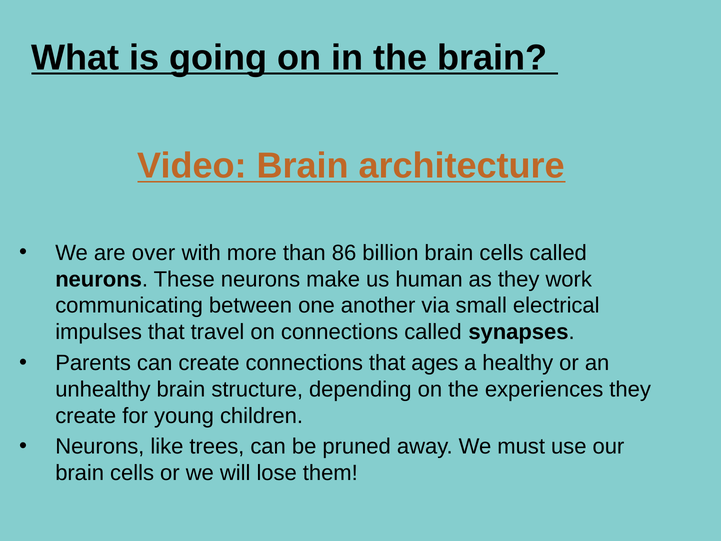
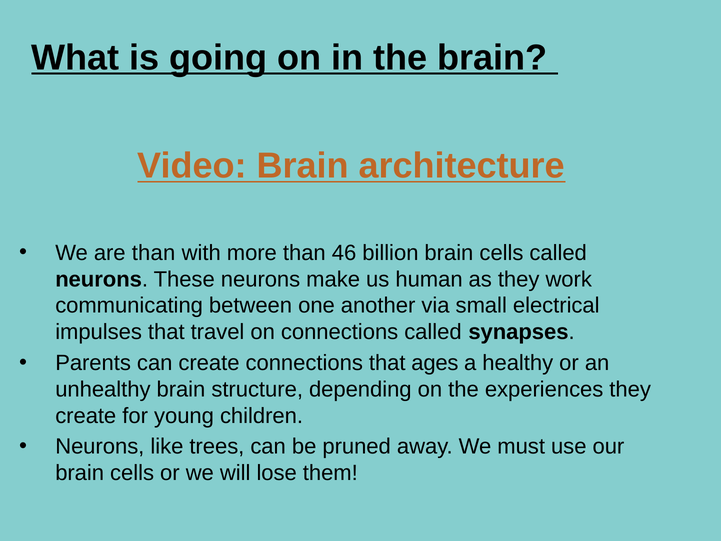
are over: over -> than (154, 253)
86: 86 -> 46 (344, 253)
